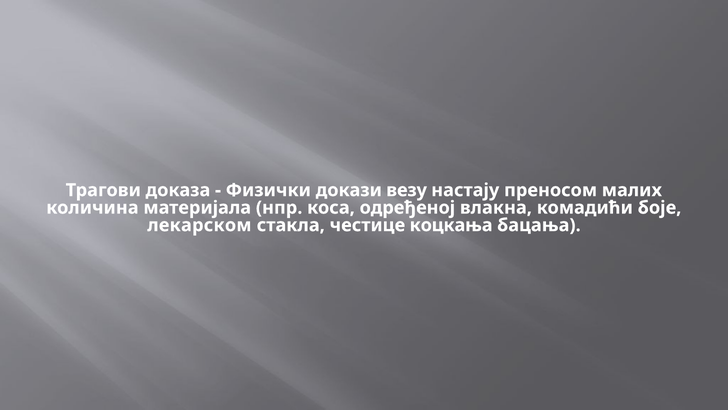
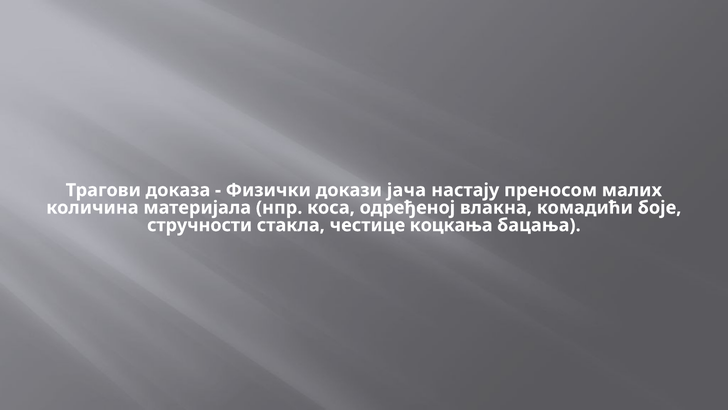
везу: везу -> јача (406, 190)
лекарском: лекарском -> стручности (200, 225)
